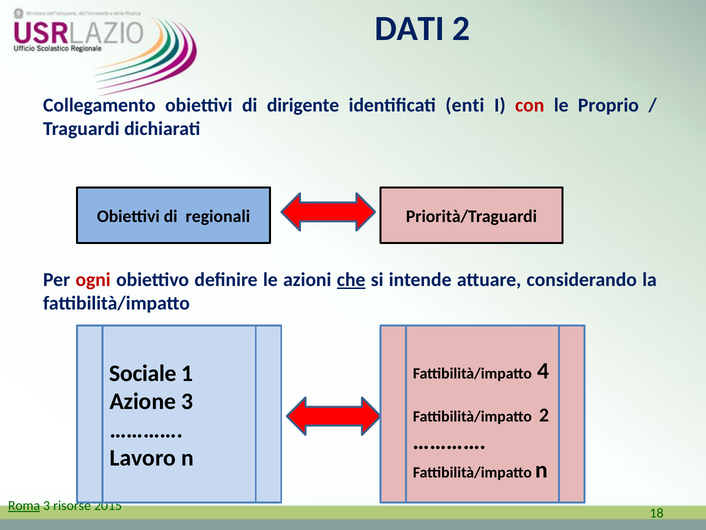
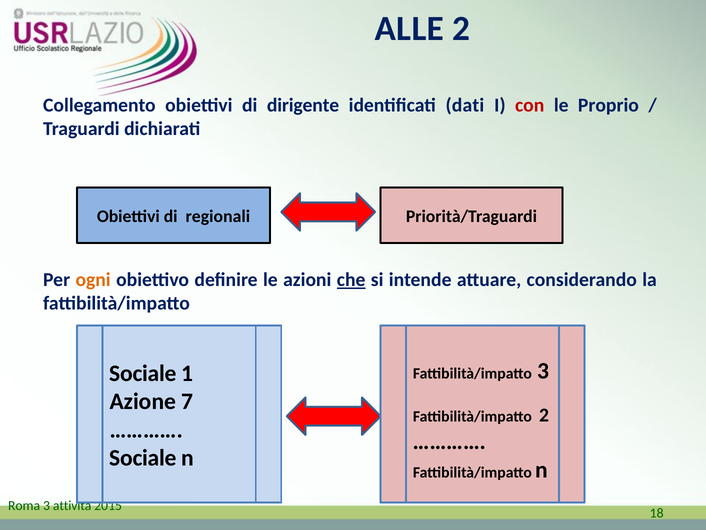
DATI: DATI -> ALLE (409, 29)
enti: enti -> dati (465, 105)
ogni colour: red -> orange (93, 280)
Fattibilità/impatto 4: 4 -> 3 (543, 371)
Azione 3: 3 -> 7 (187, 401)
Lavoro: Lavoro -> Sociale (143, 458)
Roma underline: present -> none (24, 505)
risorse: risorse -> attività (72, 505)
